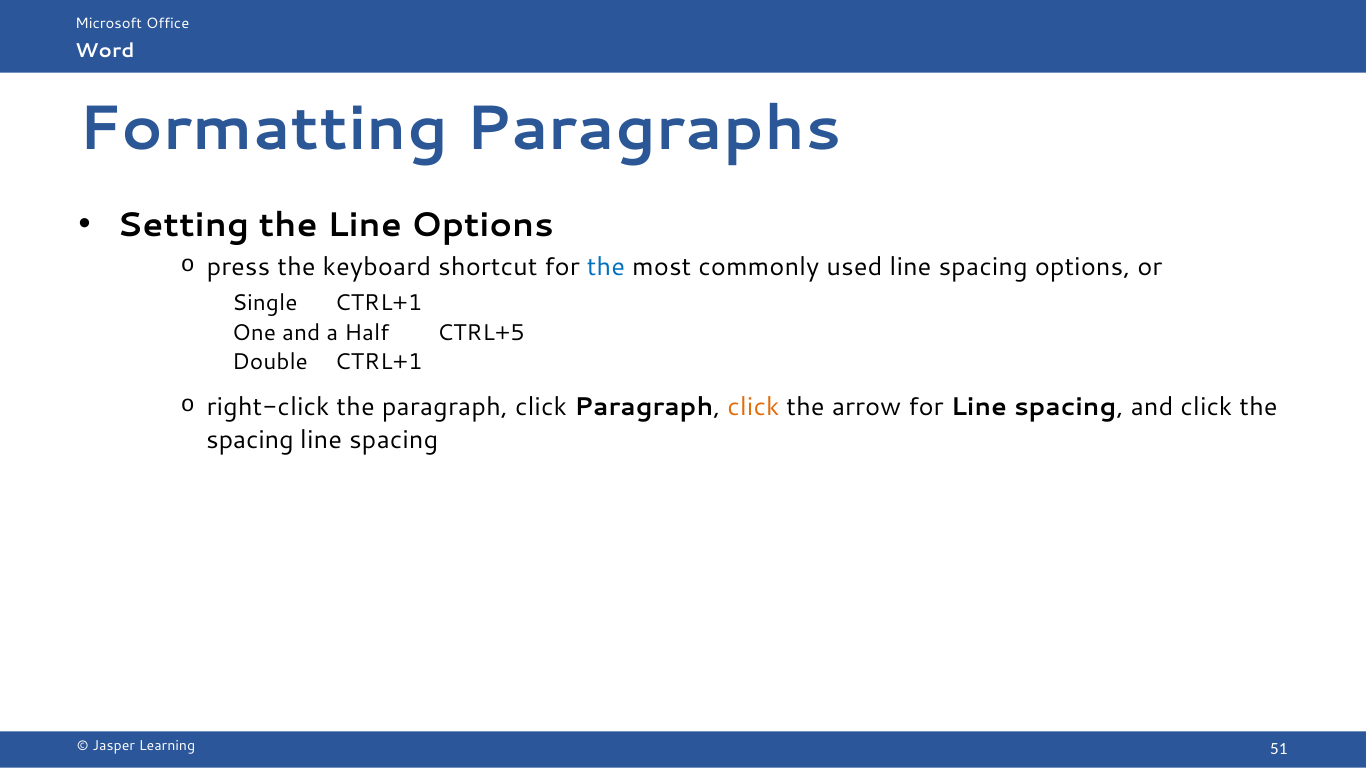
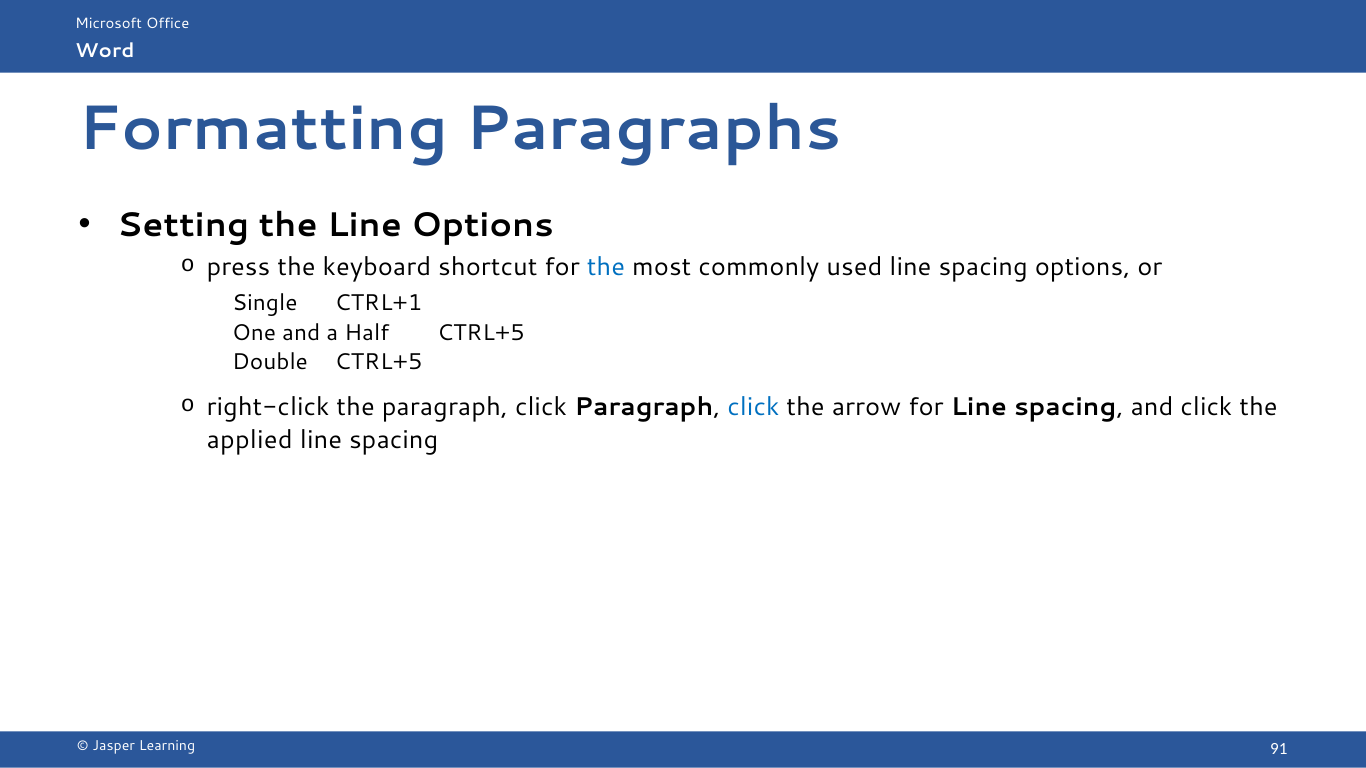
Double CTRL+1: CTRL+1 -> CTRL+5 (379, 362)
click colour: orange -> blue (753, 407)
spacing: spacing -> applied (250, 441)
51: 51 -> 91 (1279, 749)
